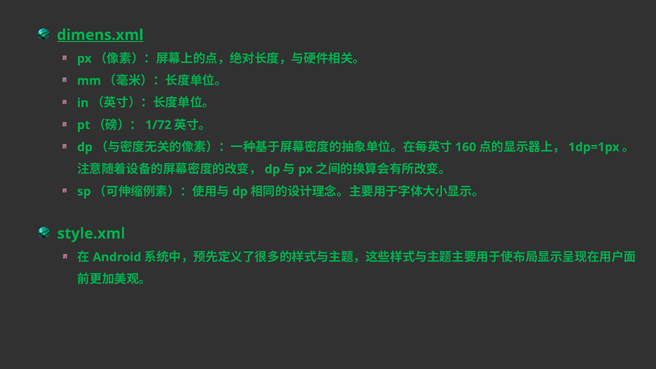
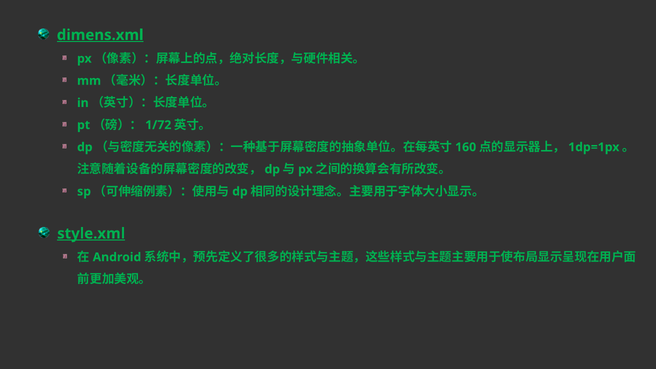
style.xml underline: none -> present (91, 234)
